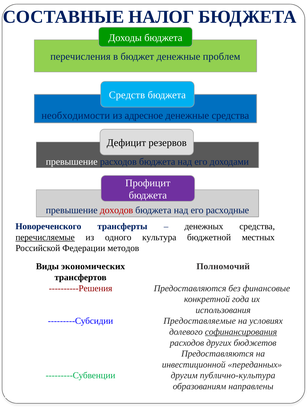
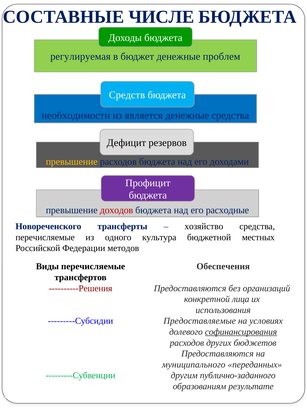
НАЛОГ: НАЛОГ -> ЧИСЛЕ (161, 17)
перечисления: перечисления -> регулируемая (80, 57)
адресное: адресное -> является (144, 116)
превышение colour: white -> yellow (72, 162)
денежных: денежных -> хозяйство (204, 227)
перечисляемые underline: present -> none (45, 238)
Виды экономических: экономических -> перечисляемые (93, 267)
Полномочий: Полномочий -> Обеспечения (223, 267)
финансовые: финансовые -> организаций (266, 289)
года: года -> лица (241, 299)
инвестиционной: инвестиционной -> муниципального (194, 365)
публично-культура: публично-культура -> публично-заданного (238, 376)
направлены: направлены -> результате (251, 387)
